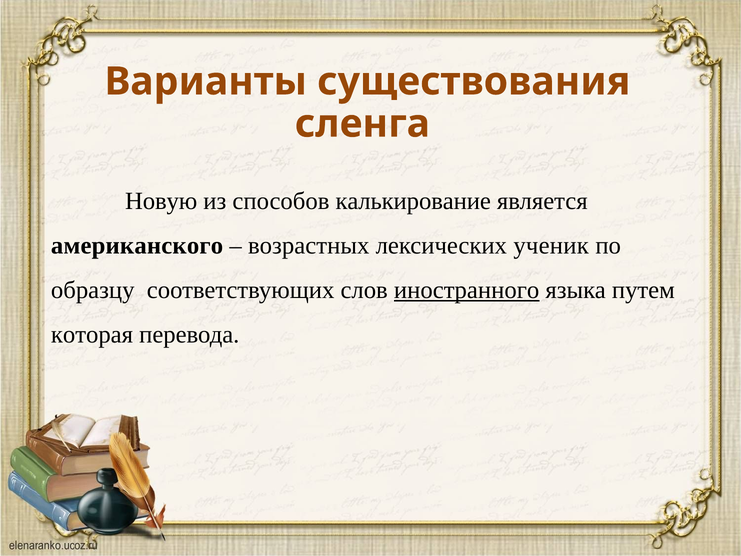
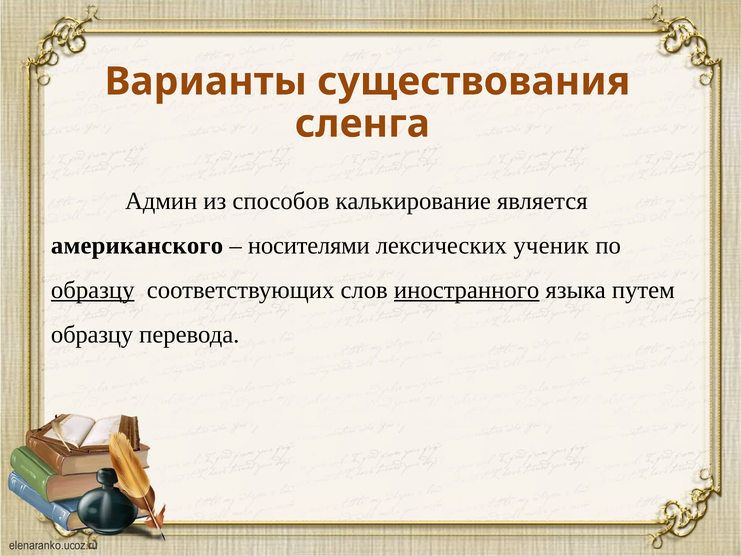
Новую: Новую -> Админ (161, 201)
возрастных: возрастных -> носителями (309, 245)
образцу underline: none -> present (93, 290)
которая: которая -> образцу (92, 334)
